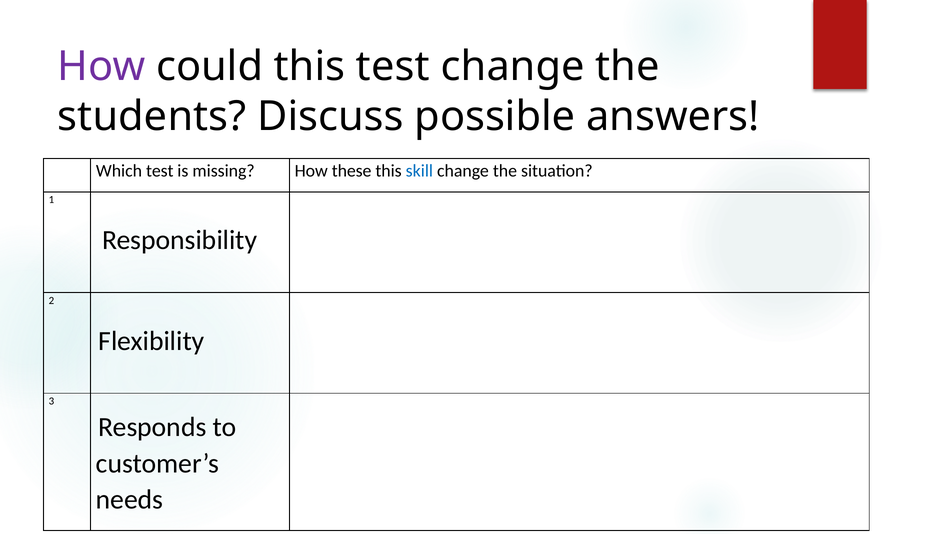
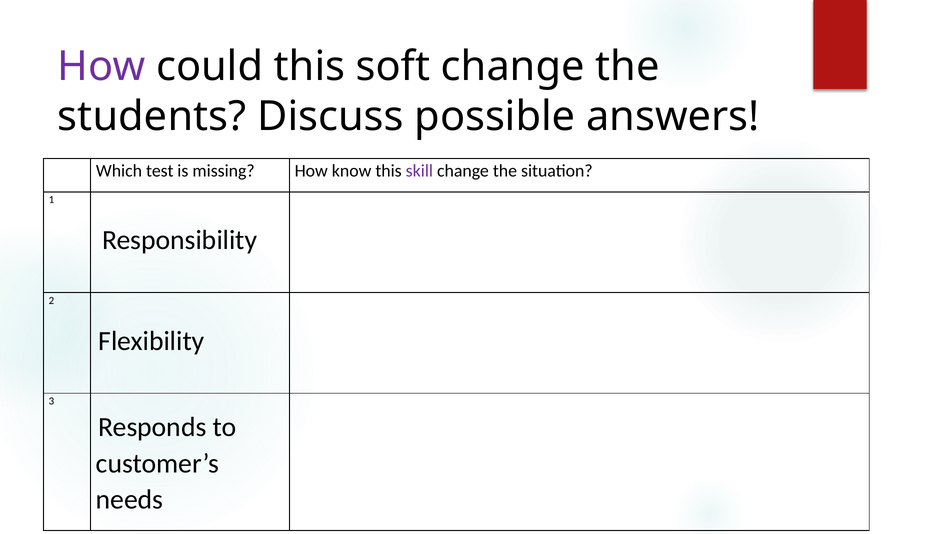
this test: test -> soft (393, 67)
these: these -> know (352, 171)
skill colour: blue -> purple (419, 171)
